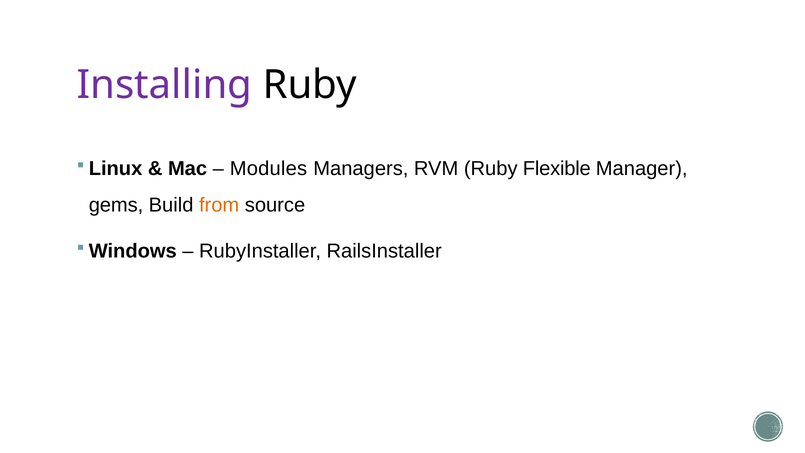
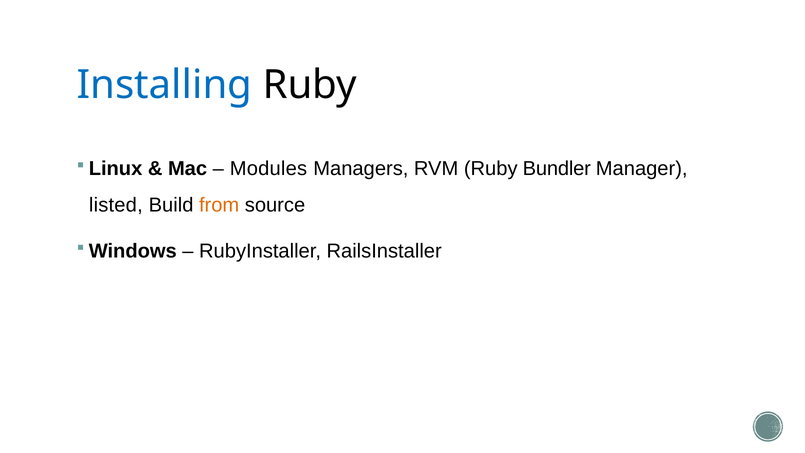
Installing colour: purple -> blue (164, 85)
Flexible: Flexible -> Bundler (557, 169)
gems: gems -> listed (116, 205)
